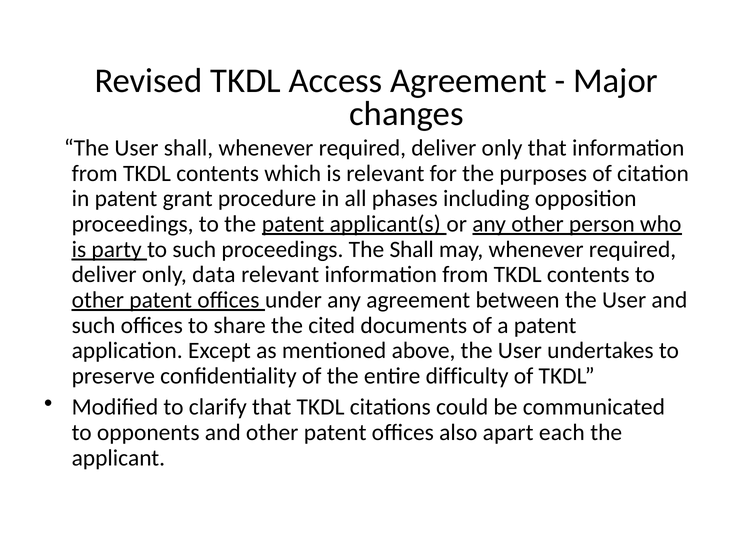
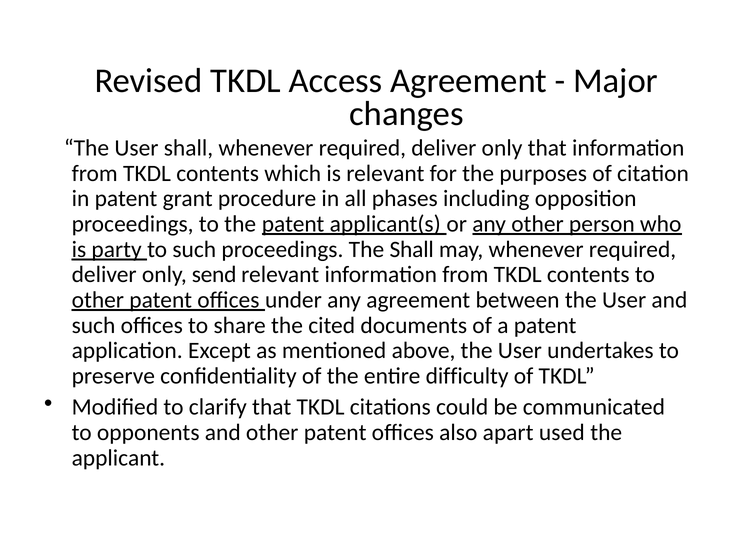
data: data -> send (214, 275)
each: each -> used (562, 433)
